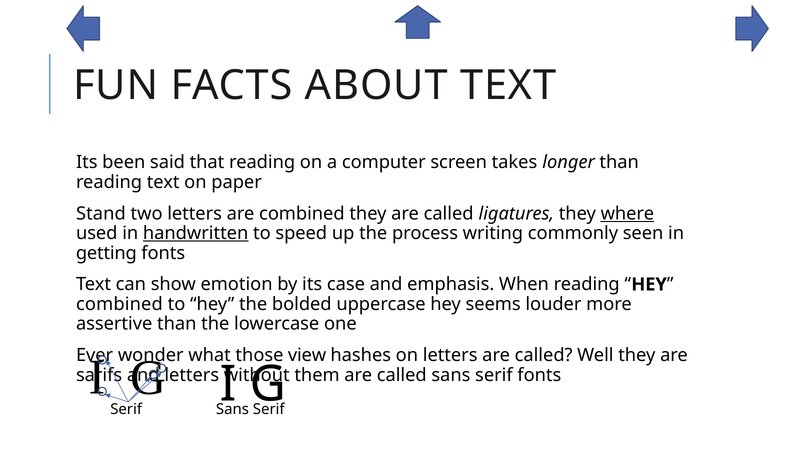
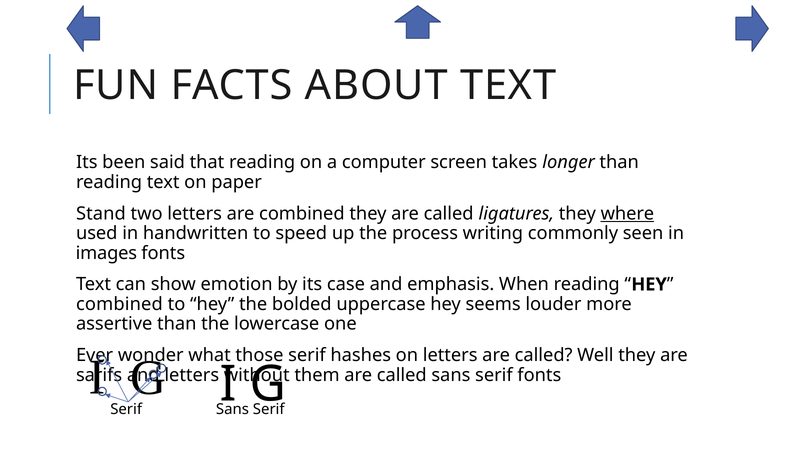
handwritten underline: present -> none (196, 233)
getting: getting -> images (106, 253)
those view: view -> serif (307, 355)
